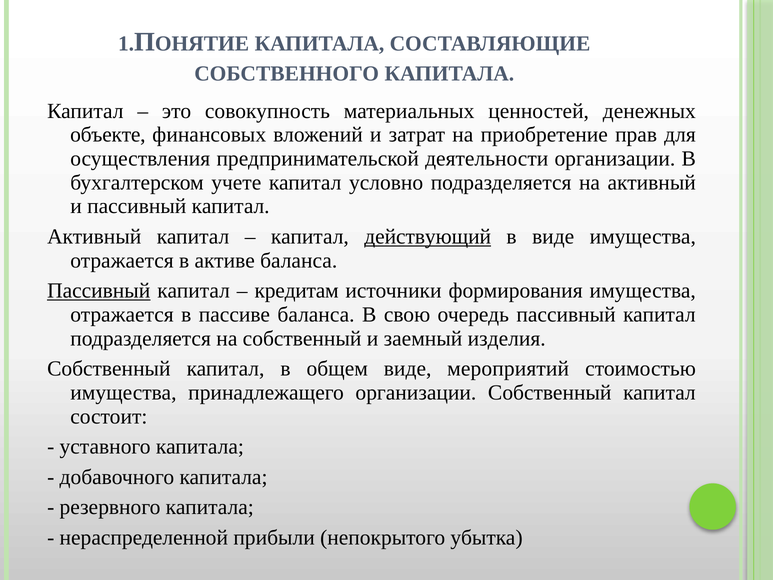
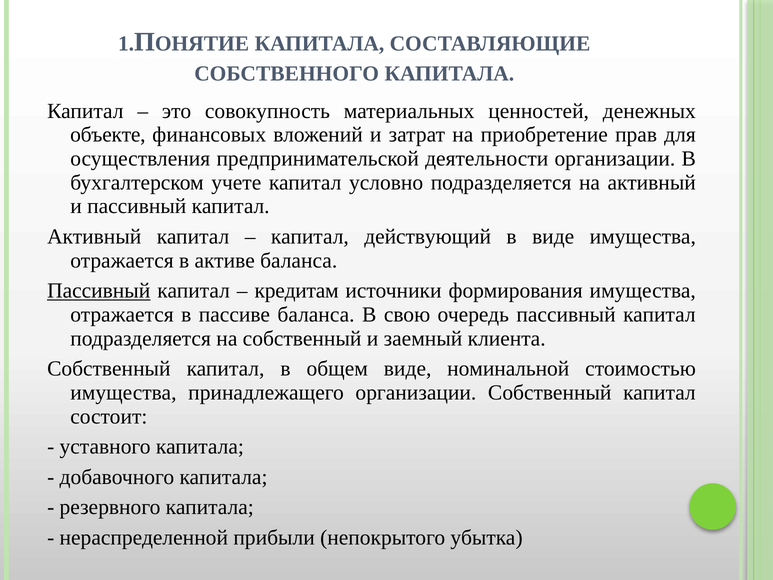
действующий underline: present -> none (428, 237)
изделия: изделия -> клиента (507, 338)
мероприятий: мероприятий -> номинальной (508, 369)
